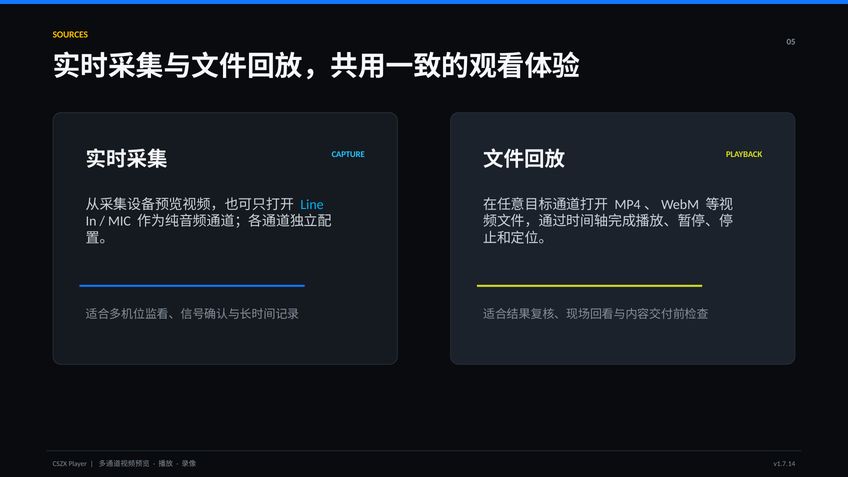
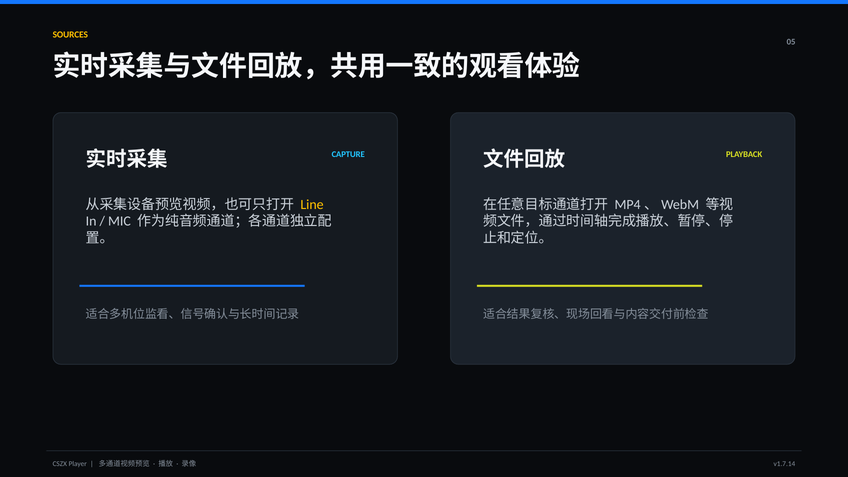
Line colour: light blue -> yellow (312, 205)
